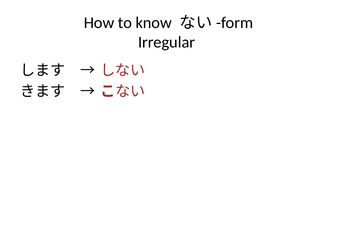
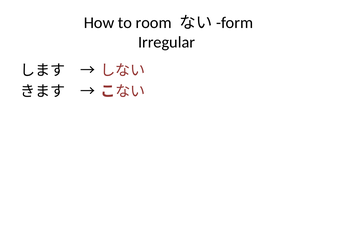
know: know -> room (154, 23)
